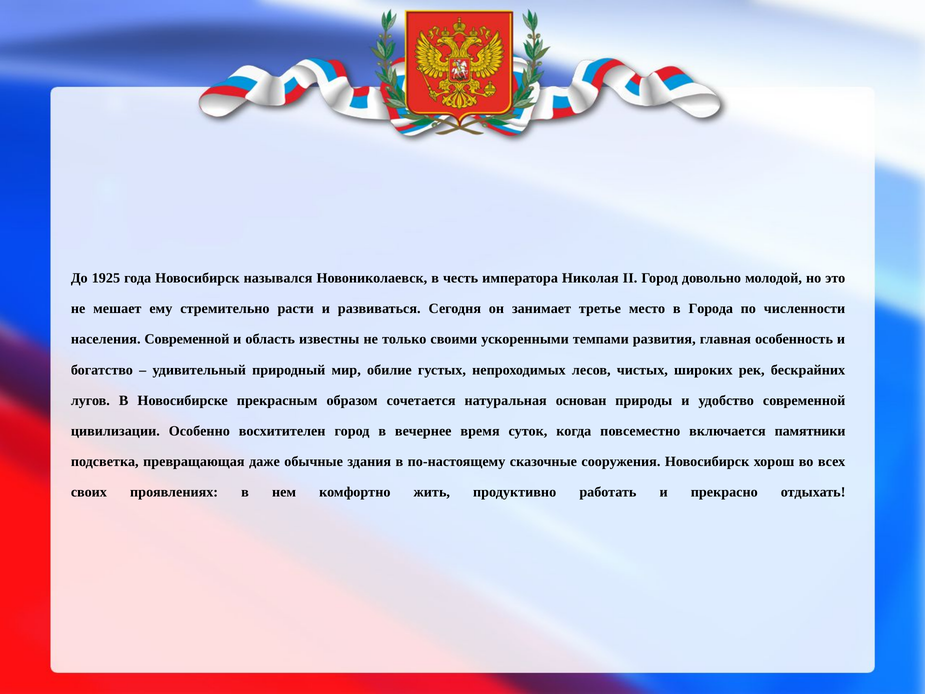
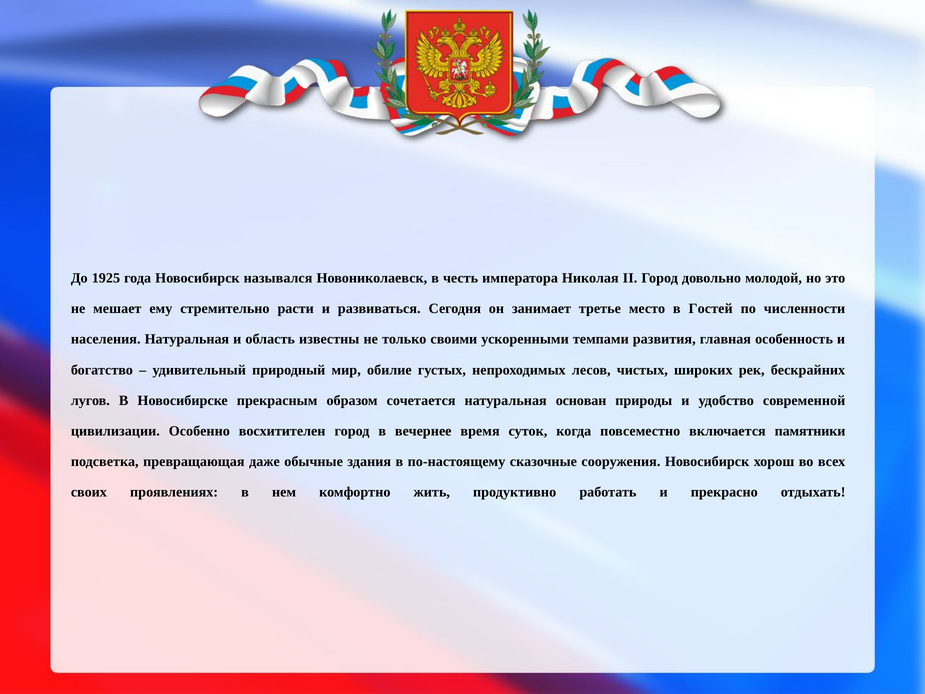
Города: Города -> Гостей (711, 309)
населения Современной: Современной -> Натуральная (187, 339)
